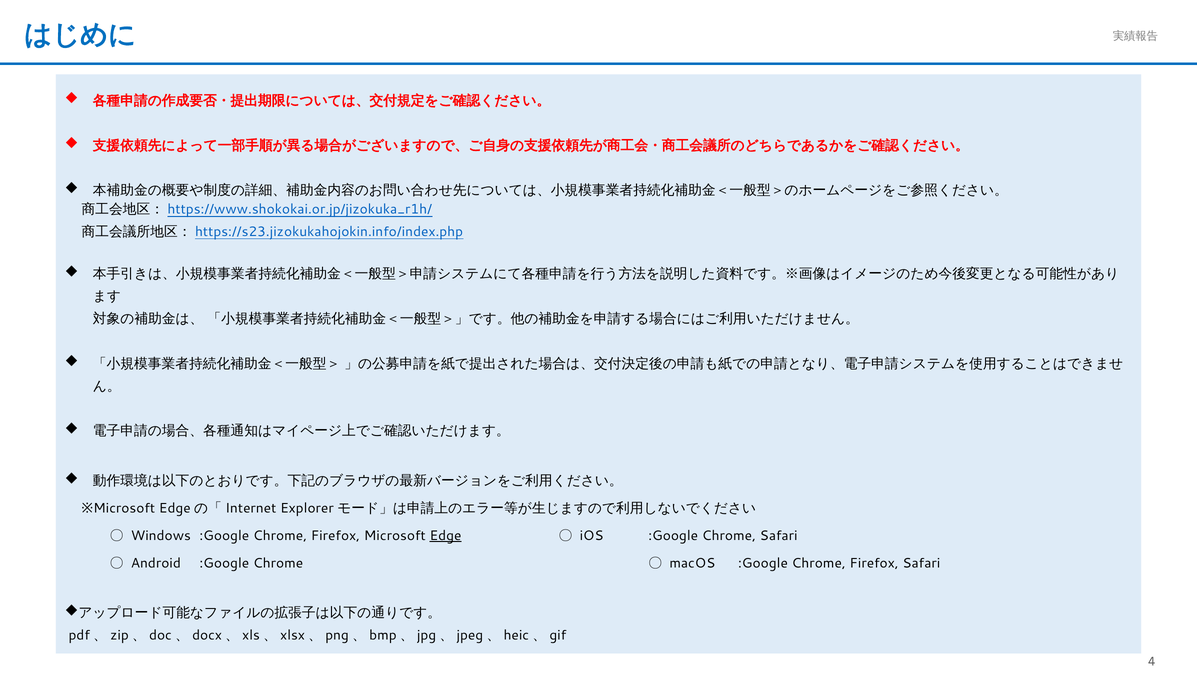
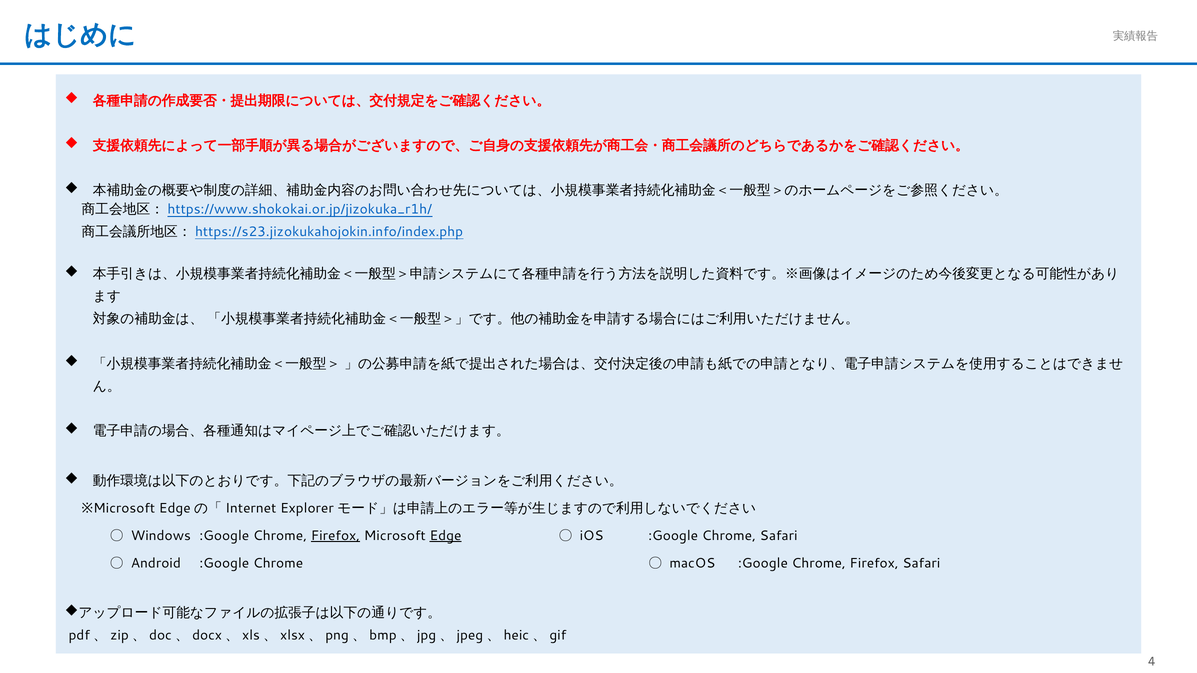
Firefox underline: none -> present (335, 536)
